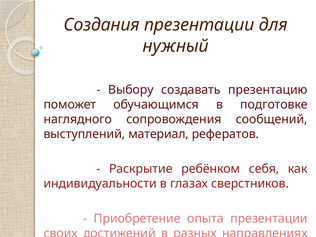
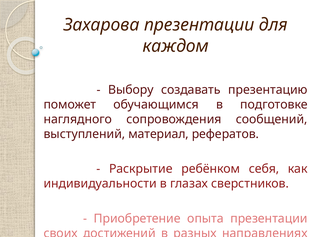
Создания: Создания -> Захарова (102, 25)
нужный: нужный -> каждом (176, 46)
